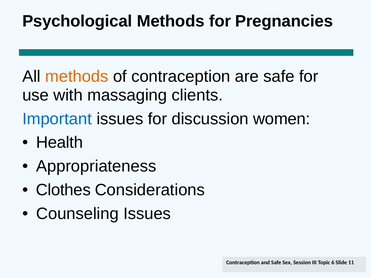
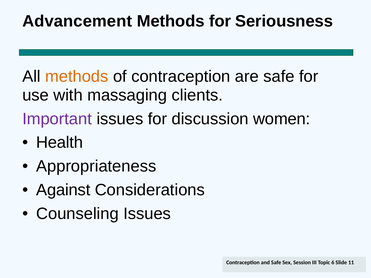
Psychological: Psychological -> Advancement (77, 21)
Pregnancies: Pregnancies -> Seriousness (284, 21)
Important colour: blue -> purple (57, 119)
Clothes: Clothes -> Against (63, 190)
